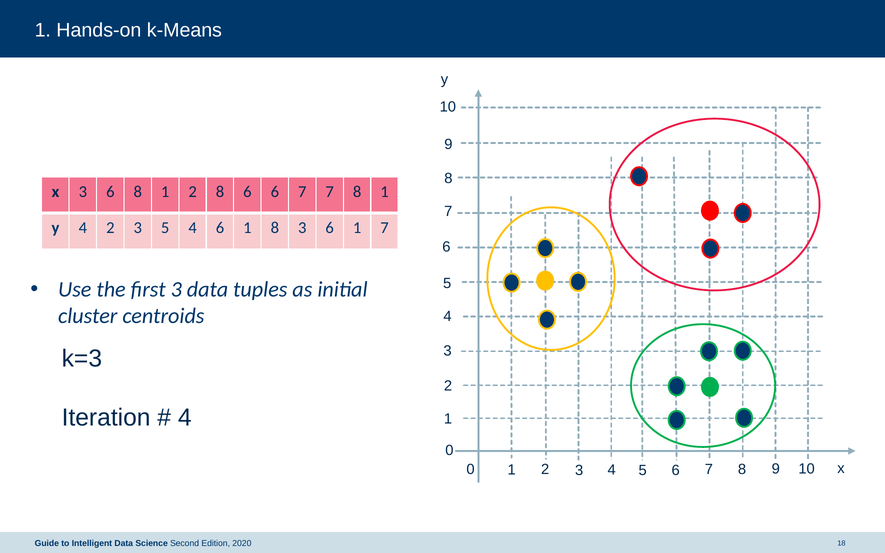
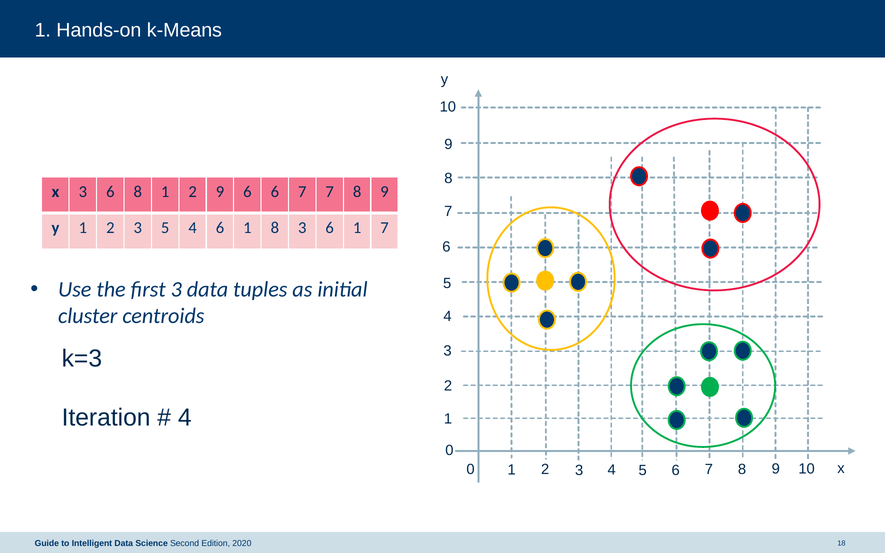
2 8: 8 -> 9 (220, 192)
7 7 8 1: 1 -> 9 (385, 192)
y 4: 4 -> 1 (83, 228)
